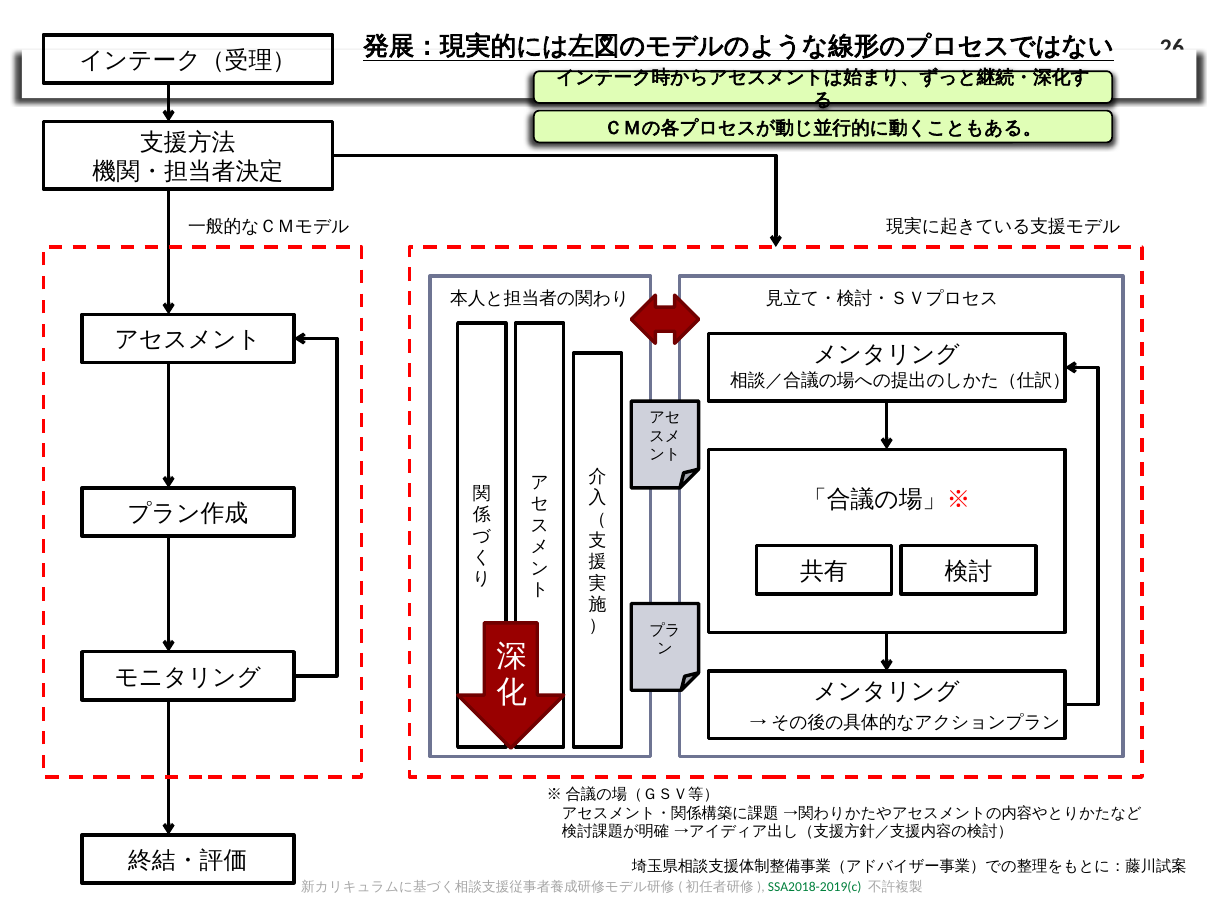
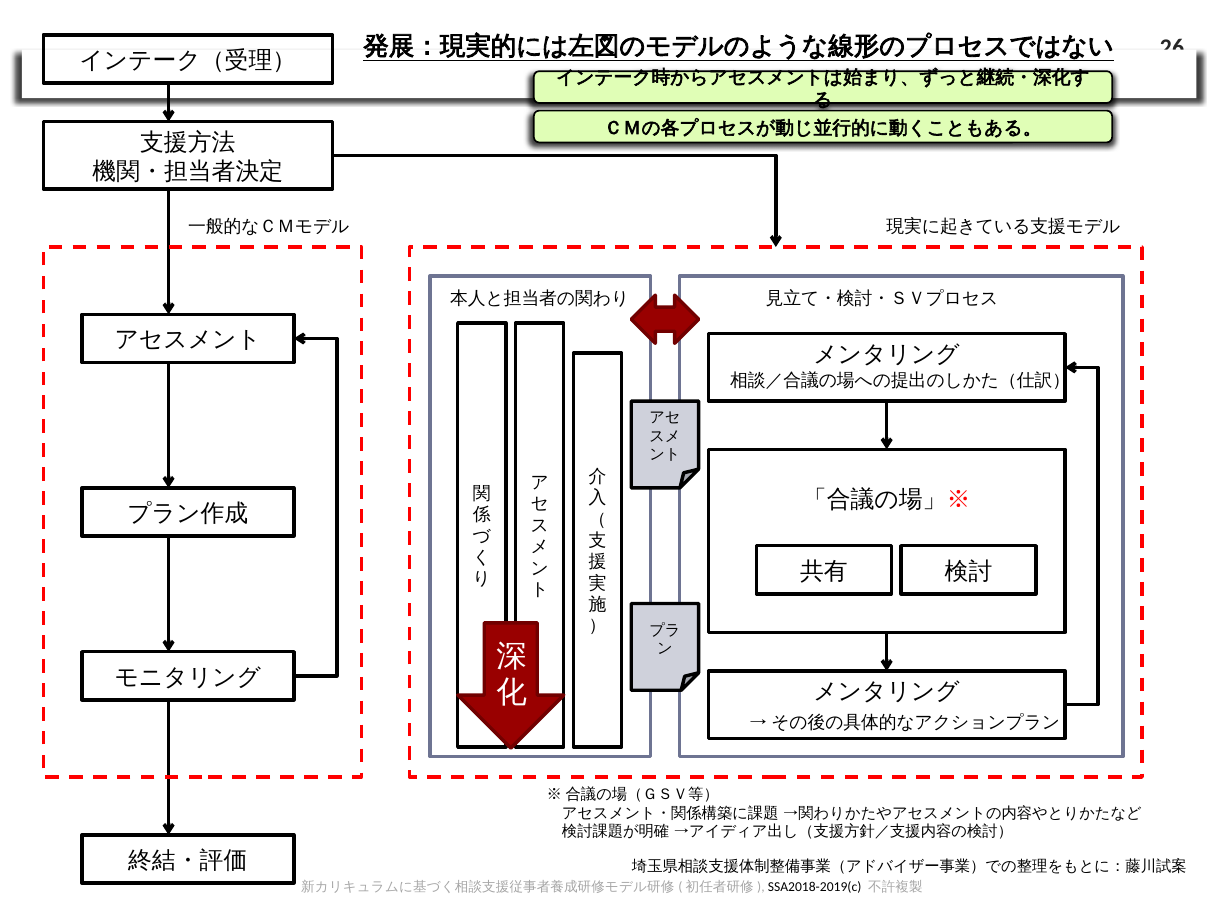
SSA2018-2019(c colour: green -> black (815, 887)
